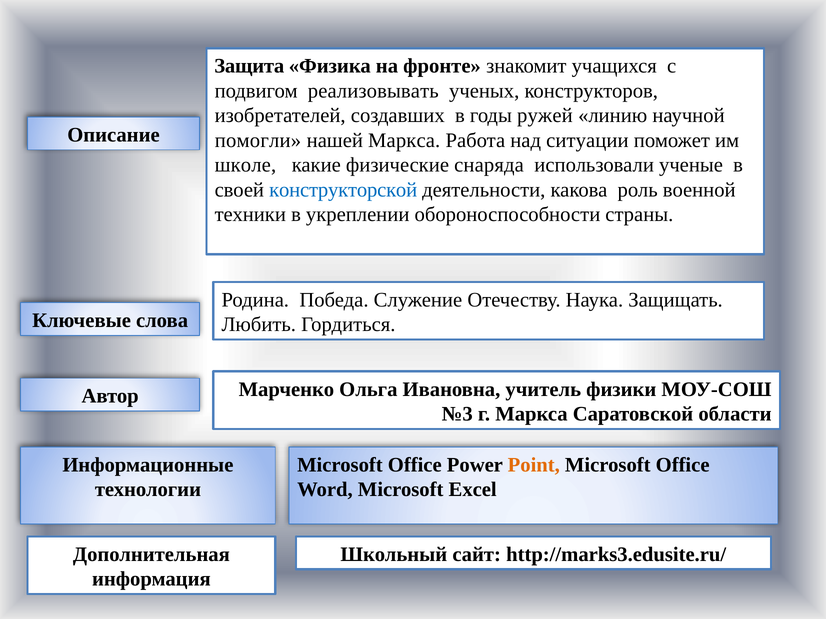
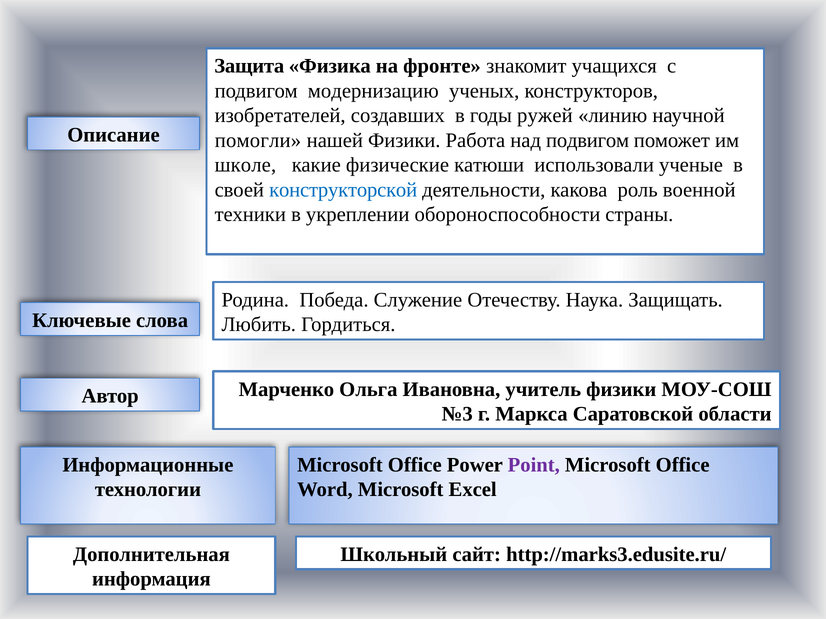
реализовывать: реализовывать -> модернизацию (373, 91)
нашей Маркса: Маркса -> Физики (404, 140)
над ситуации: ситуации -> подвигом (588, 140)
снаряда: снаряда -> катюши (489, 165)
Point colour: orange -> purple (534, 465)
